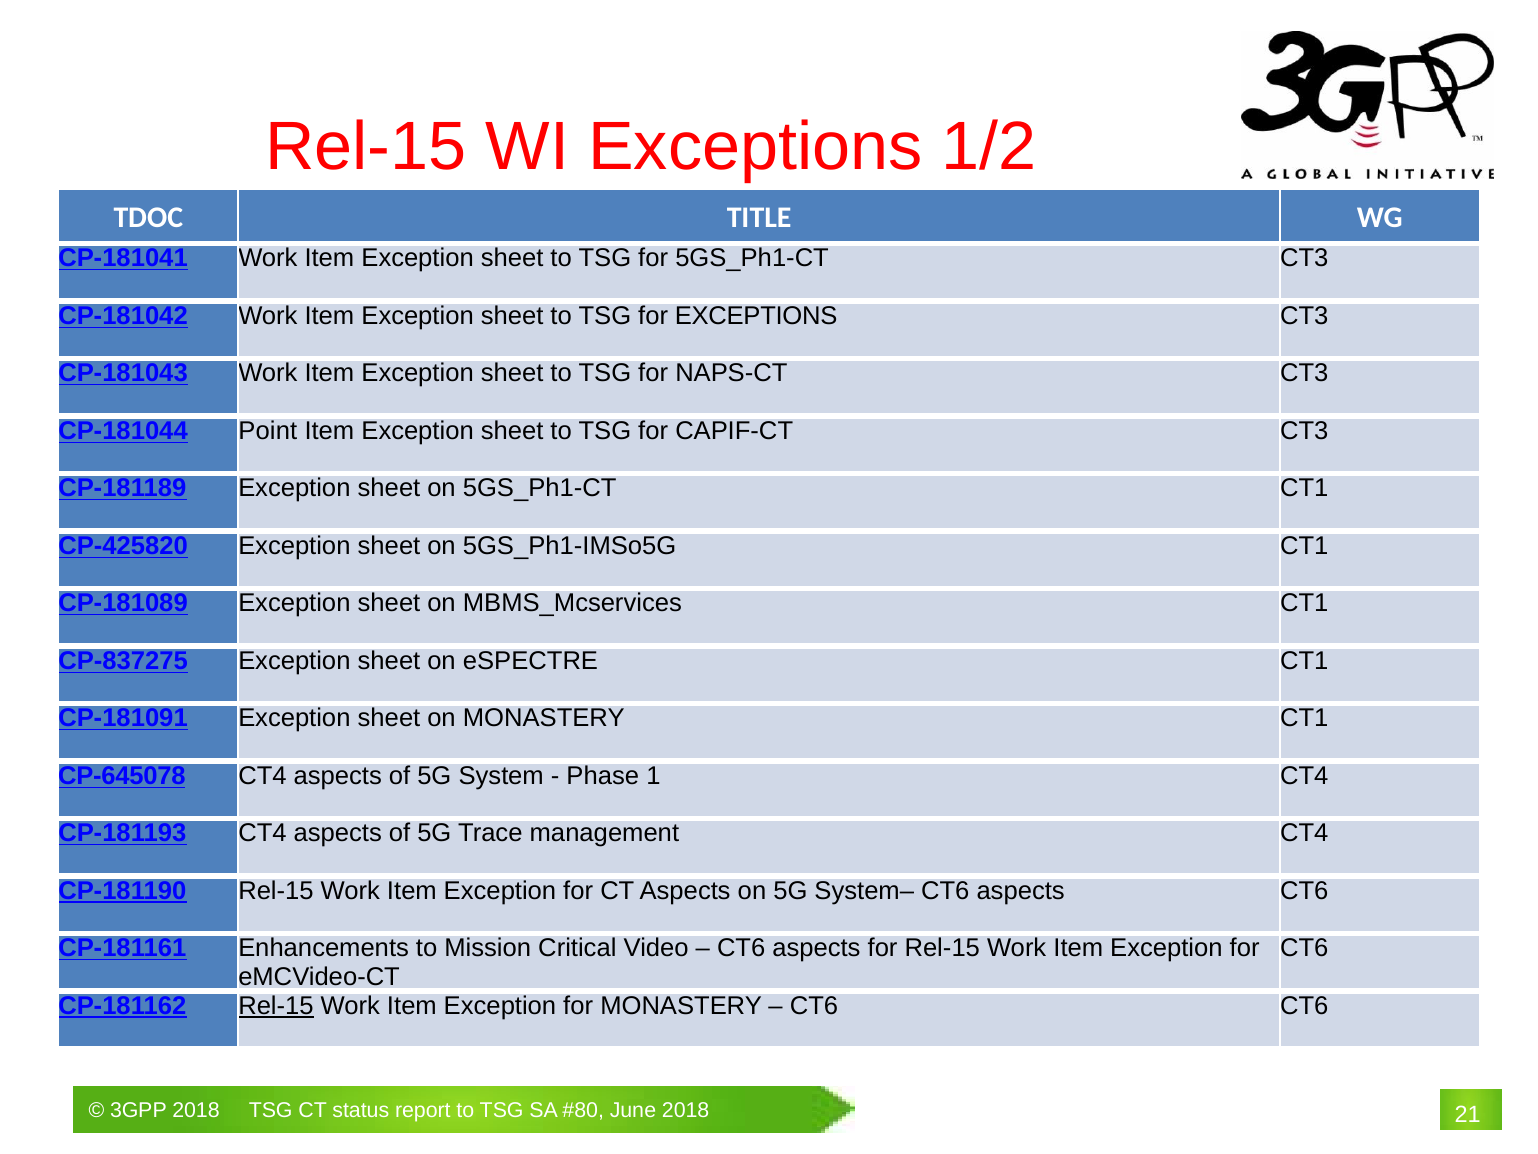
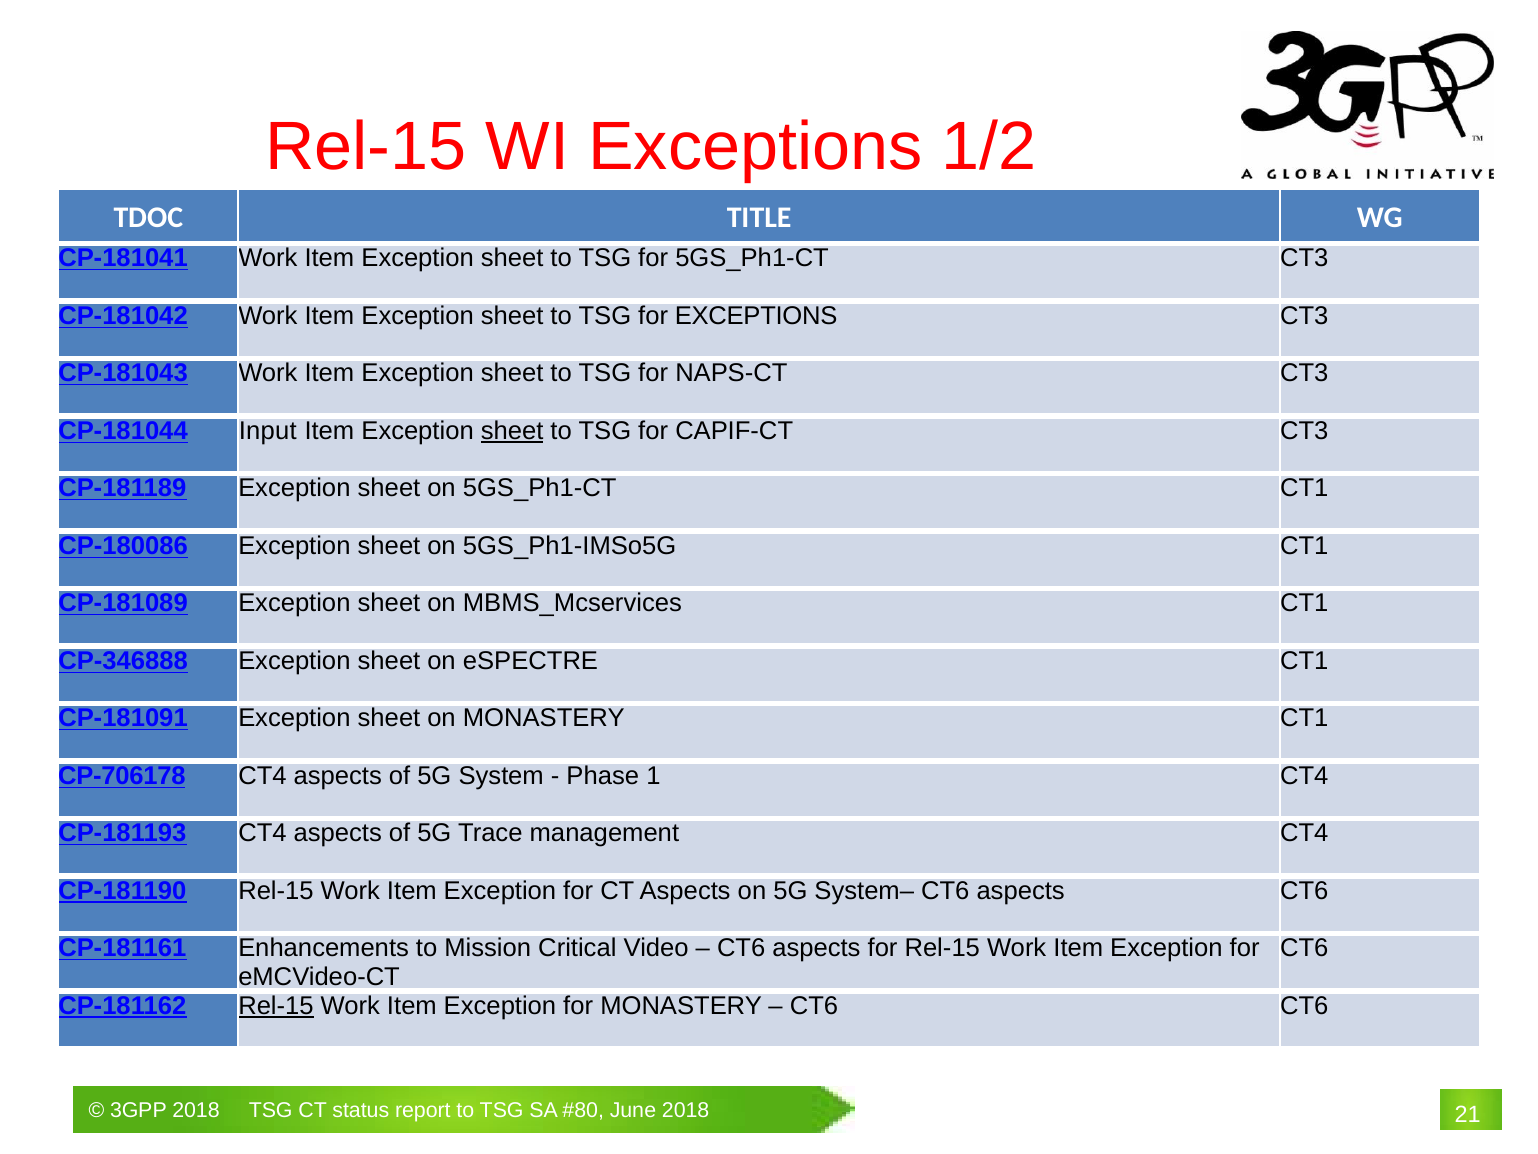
Point: Point -> Input (268, 431)
sheet underline: none -> present (512, 431)
CP-425820: CP-425820 -> CP-180086 (123, 546)
CP-837275: CP-837275 -> CP-346888 (123, 661)
CP-645078: CP-645078 -> CP-706178 (122, 776)
